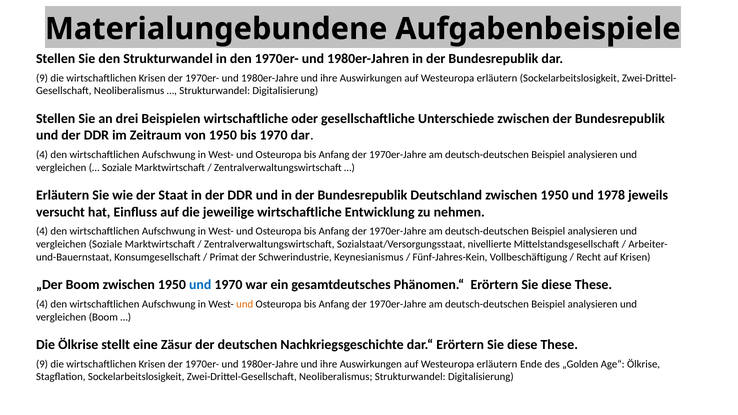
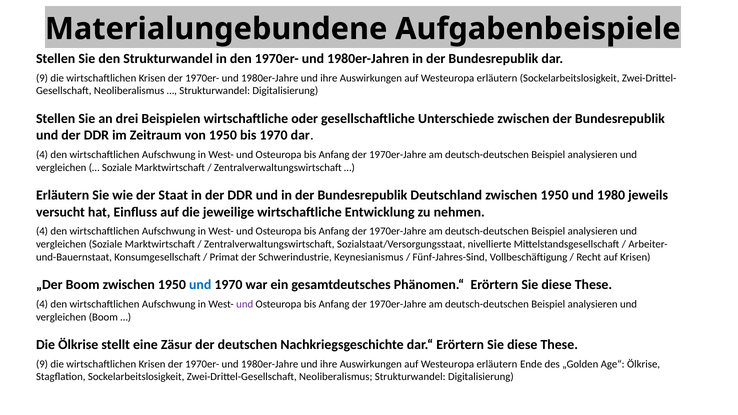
1978: 1978 -> 1980 (611, 195)
Fünf-Jahres-Kein: Fünf-Jahres-Kein -> Fünf-Jahres-Sind (450, 257)
und colour: orange -> purple (245, 304)
